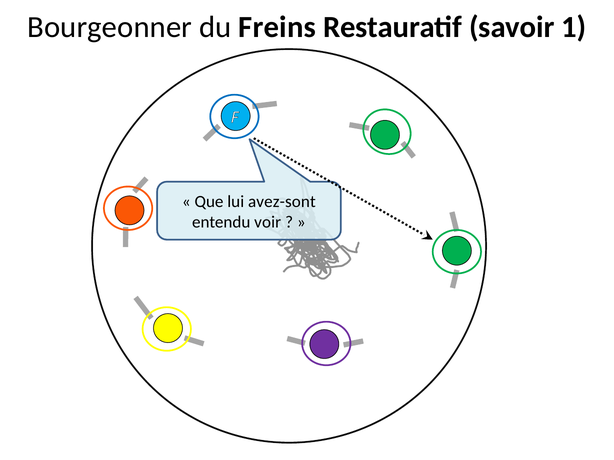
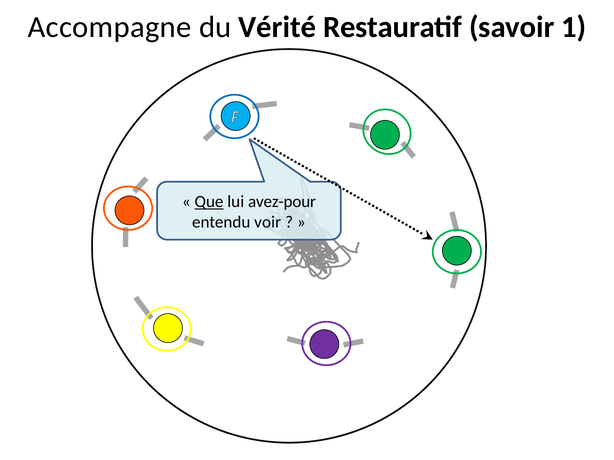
Bourgeonner: Bourgeonner -> Accompagne (110, 27)
Freins: Freins -> Vérité (277, 27)
Que underline: none -> present (209, 202)
avez-sont: avez-sont -> avez-pour (282, 202)
